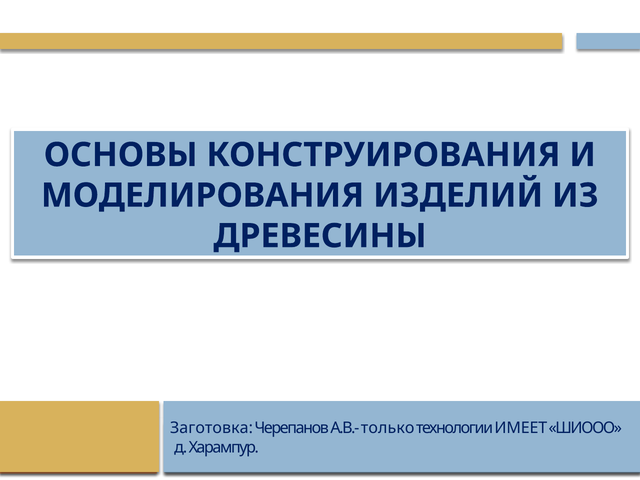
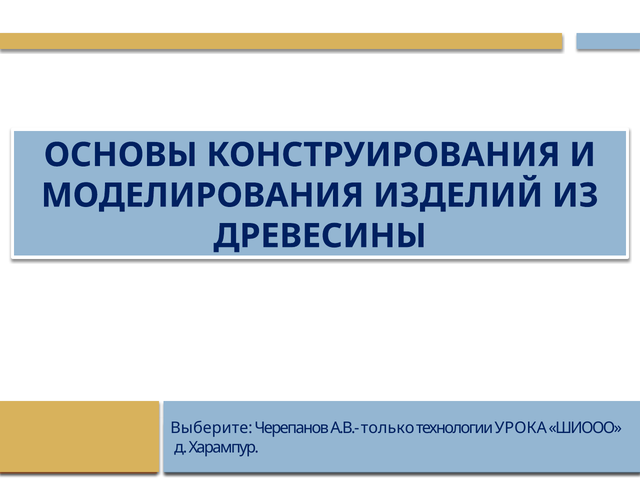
Заготовка: Заготовка -> Выберите (211, 428)
ИМЕЕТ: ИМЕЕТ -> УРОКА (521, 428)
